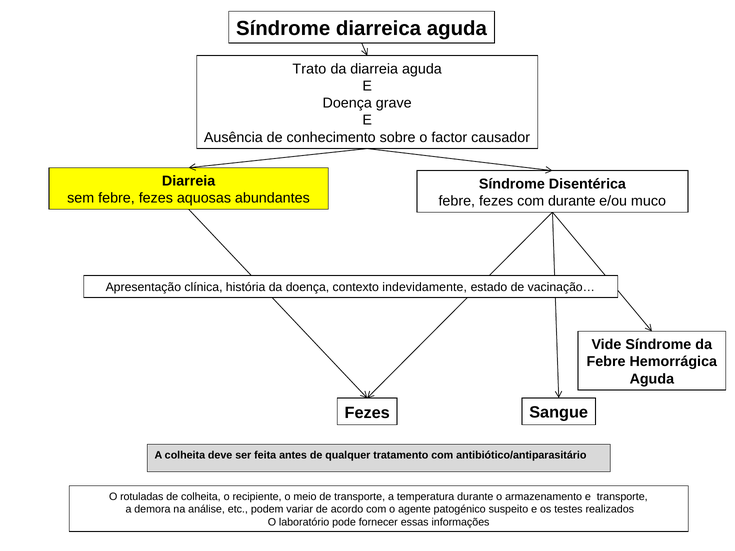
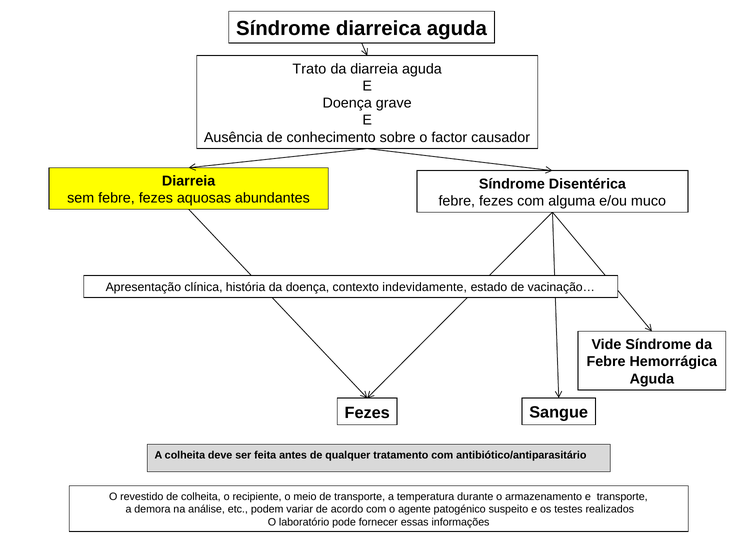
com durante: durante -> alguma (572, 201)
rotuladas: rotuladas -> revestido (142, 497)
